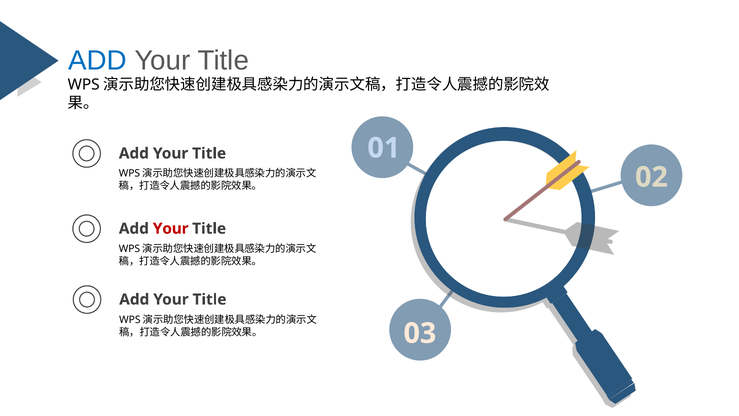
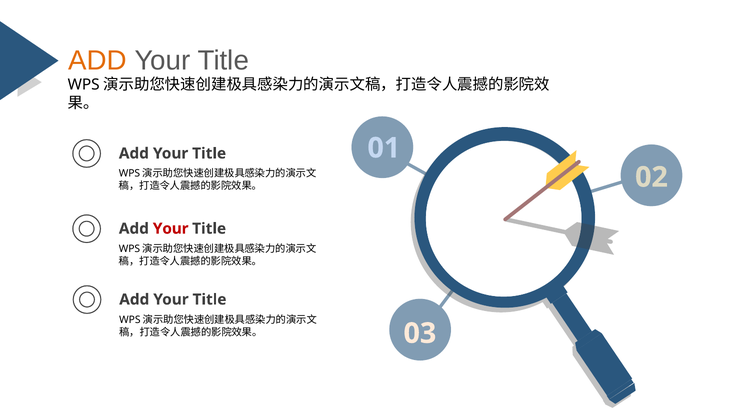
ADD colour: blue -> orange (98, 60)
